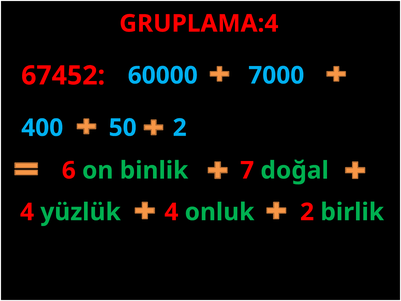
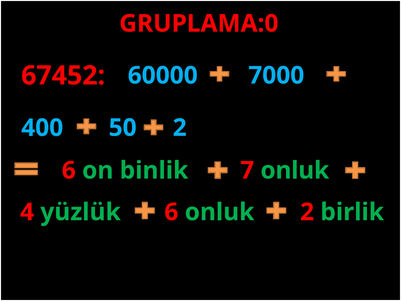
GRUPLAMA:4: GRUPLAMA:4 -> GRUPLAMA:0 (199, 24)
7 doğal: doğal -> onluk (295, 170)
yüzlük 4: 4 -> 6 (171, 212)
